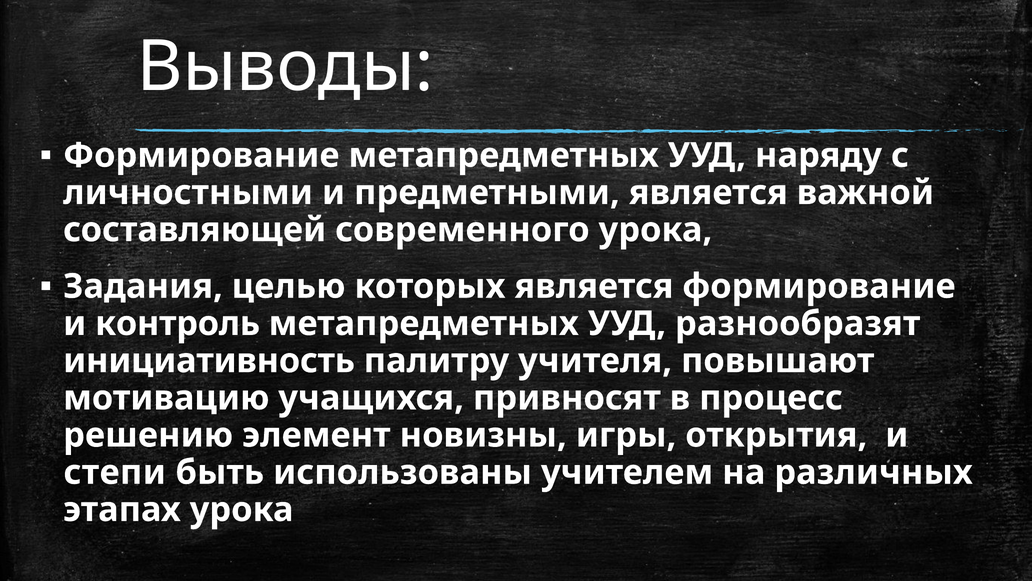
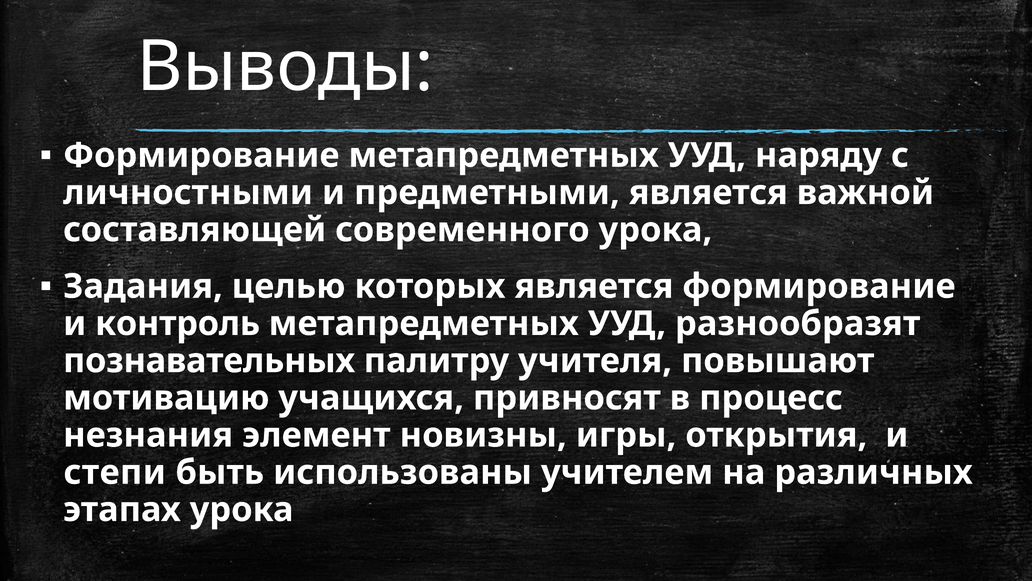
инициативность: инициативность -> познавательных (209, 361)
решению: решению -> незнания (148, 435)
